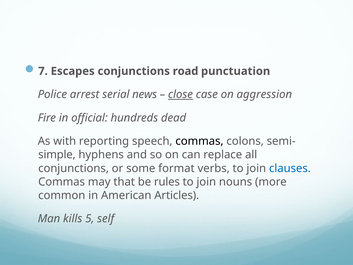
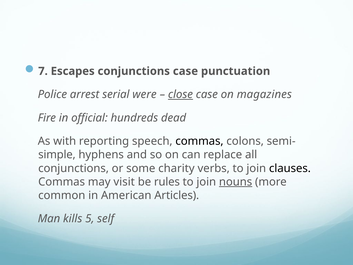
conjunctions road: road -> case (185, 71)
news: news -> were (145, 94)
aggression: aggression -> magazines (264, 94)
format: format -> charity (176, 168)
clauses colour: blue -> black (290, 168)
that: that -> visit (124, 182)
nouns underline: none -> present (236, 182)
